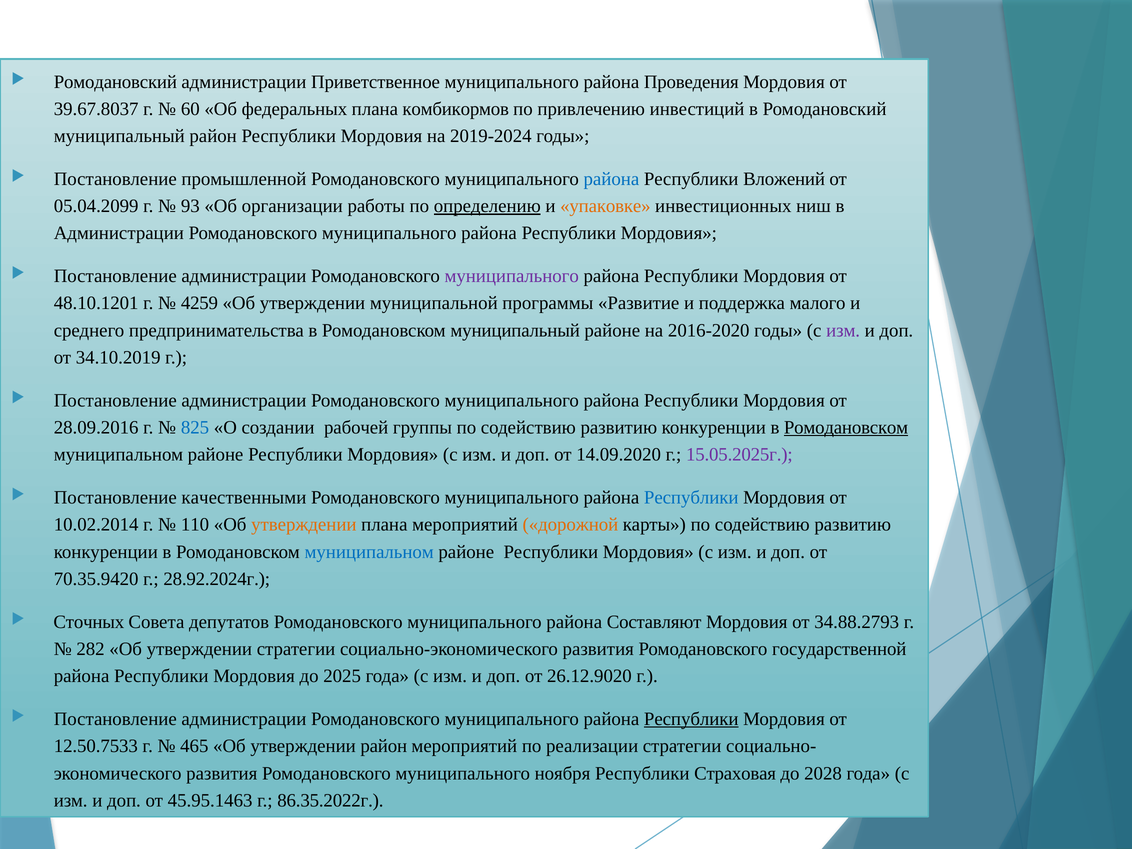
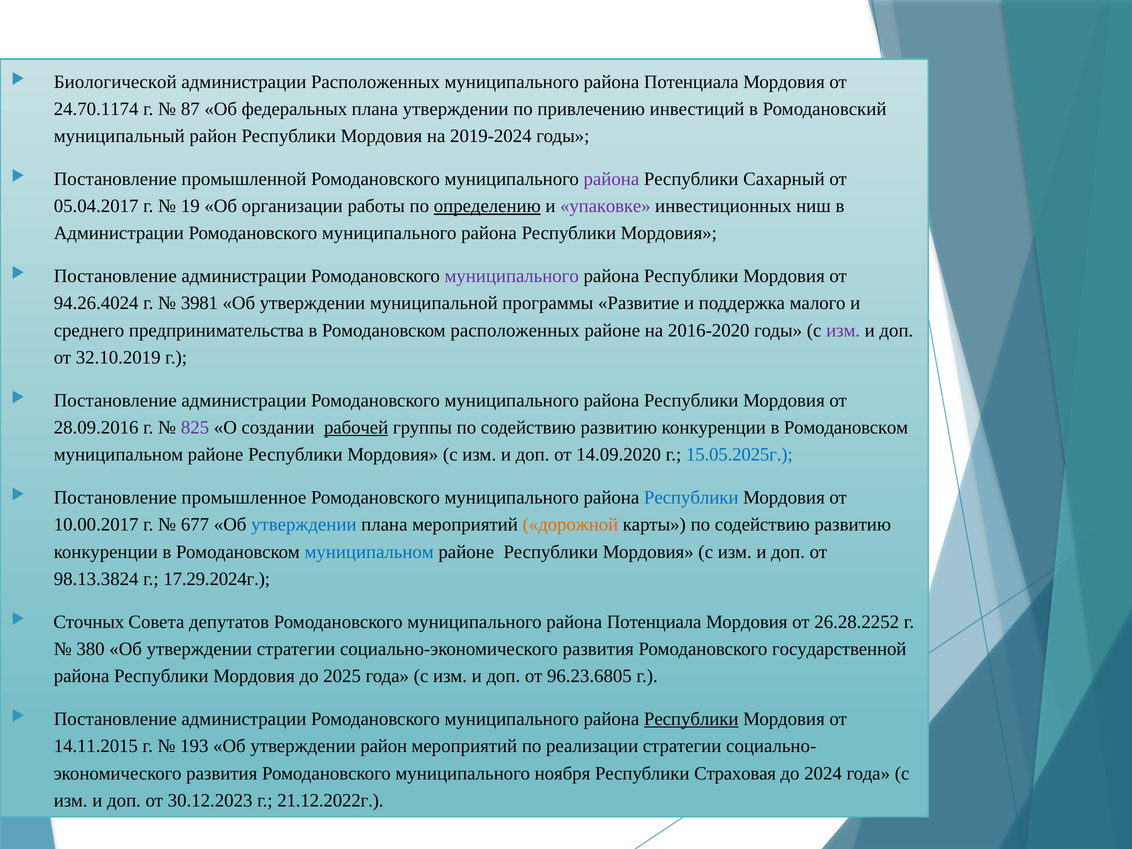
Ромодановский: Ромодановский -> Биологической (115, 82)
администрации Приветственное: Приветственное -> Расположенных (375, 82)
Проведения: Проведения -> Потенциала (691, 82)
39.67.8037: 39.67.8037 -> 24.70.1174 (96, 109)
60: 60 -> 87 (190, 109)
плана комбикормов: комбикормов -> утверждении (456, 109)
района colour: blue -> purple (611, 179)
Вложений: Вложений -> Сахарный (784, 179)
05.04.2099: 05.04.2099 -> 05.04.2017 (96, 206)
93: 93 -> 19 (190, 206)
упаковке colour: orange -> purple (605, 206)
48.10.1201: 48.10.1201 -> 94.26.4024 (96, 303)
4259: 4259 -> 3981 (199, 303)
Ромодановском муниципальный: муниципальный -> расположенных (515, 330)
34.10.2019: 34.10.2019 -> 32.10.2019 (118, 358)
825 colour: blue -> purple (195, 428)
рабочей underline: none -> present (356, 428)
Ромодановском underline: present -> none (846, 428)
15.05.2025г colour: purple -> blue (739, 455)
качественными: качественными -> промышленное (244, 498)
10.02.2014: 10.02.2014 -> 10.00.2017 (96, 525)
110: 110 -> 677 (195, 525)
утверждении colour: orange -> blue (304, 525)
70.35.9420: 70.35.9420 -> 98.13.3824 (96, 579)
28.92.2024г: 28.92.2024г -> 17.29.2024г (217, 579)
Ромодановского муниципального района Составляют: Составляют -> Потенциала (654, 622)
34.88.2793: 34.88.2793 -> 26.28.2252 (857, 622)
282: 282 -> 380 (91, 649)
26.12.9020: 26.12.9020 -> 96.23.6805 (589, 676)
12.50.7533: 12.50.7533 -> 14.11.2015 (96, 746)
465: 465 -> 193 (194, 746)
2028: 2028 -> 2024 (823, 773)
45.95.1463: 45.95.1463 -> 30.12.2023 (210, 800)
86.35.2022г: 86.35.2022г -> 21.12.2022г (330, 800)
